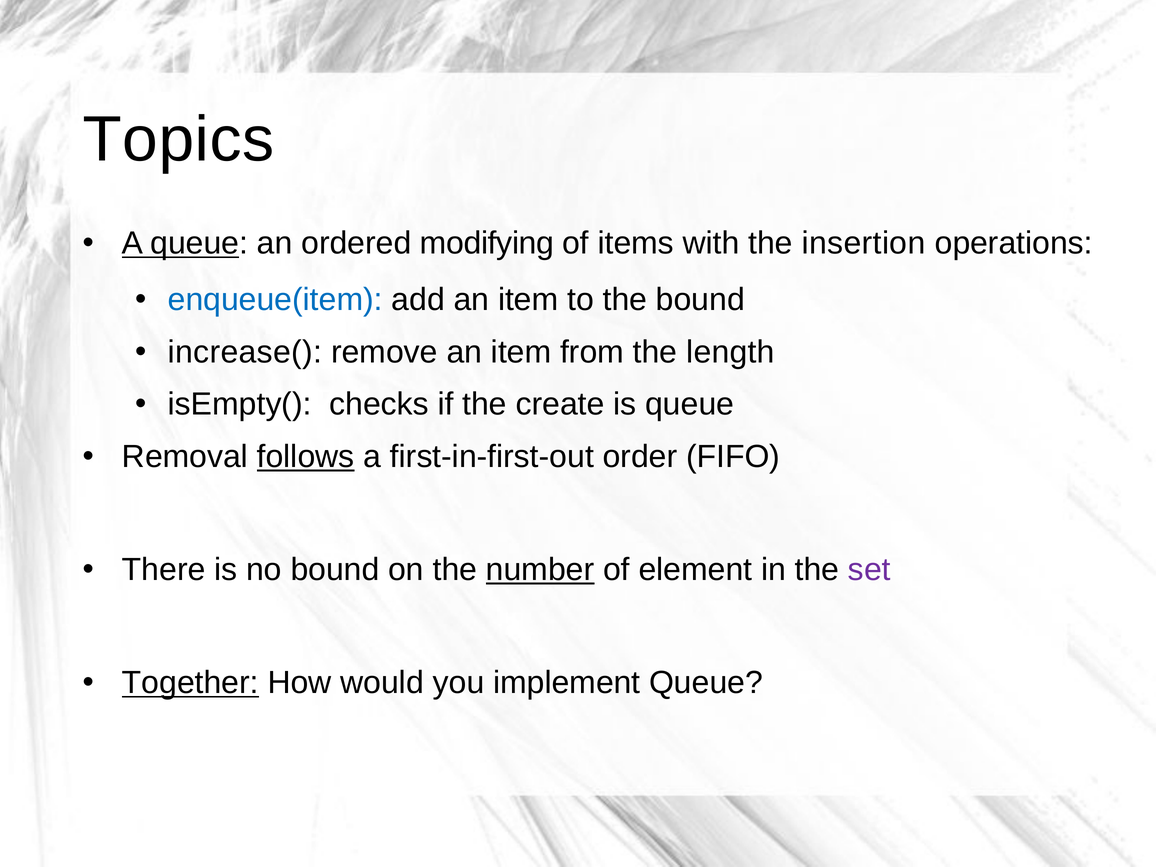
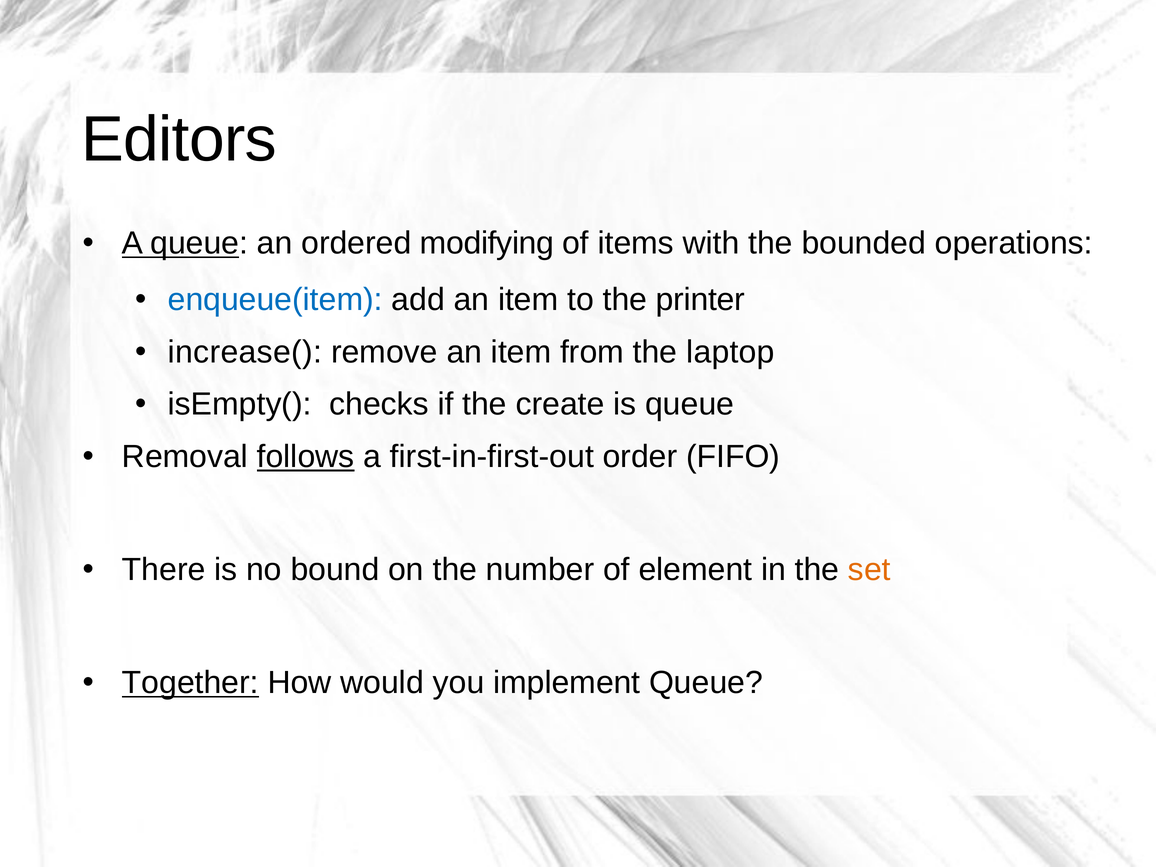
Topics: Topics -> Editors (179, 140)
insertion: insertion -> bounded (864, 243)
the bound: bound -> printer (701, 300)
length: length -> laptop (730, 352)
number underline: present -> none (540, 570)
set colour: purple -> orange (869, 570)
